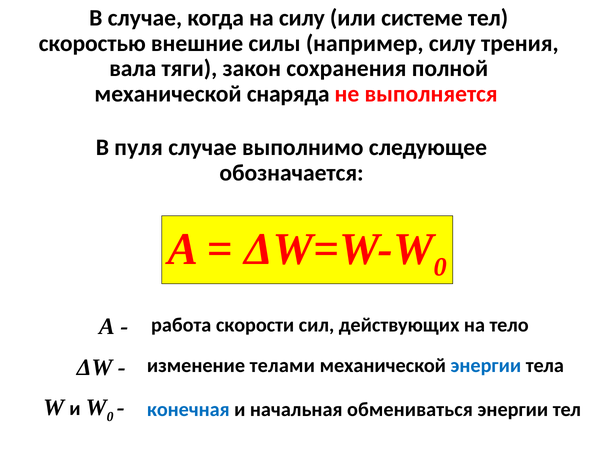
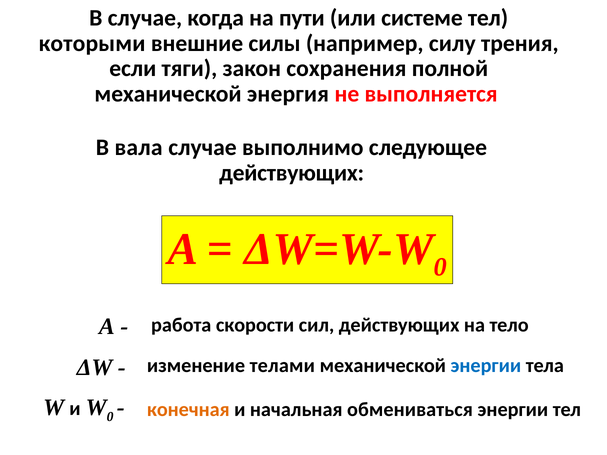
на силу: силу -> пути (302, 18)
скоростью: скоростью -> которыми (92, 43)
вала: вала -> если (133, 69)
снаряда: снаряда -> энергия (288, 94)
пуля: пуля -> вала (139, 148)
обозначается: обозначается -> действующих (292, 173)
конечная colour: blue -> orange (188, 410)
